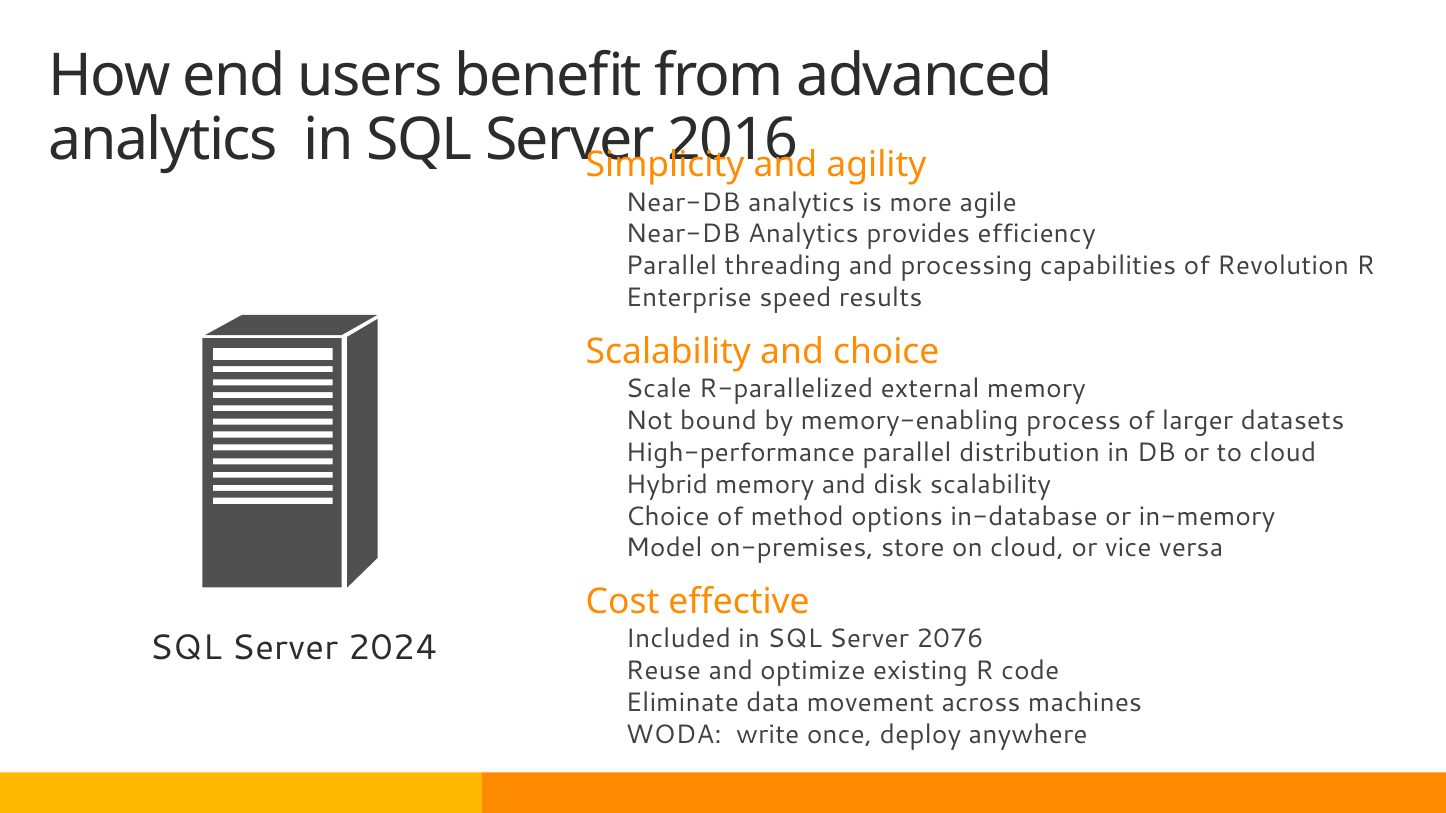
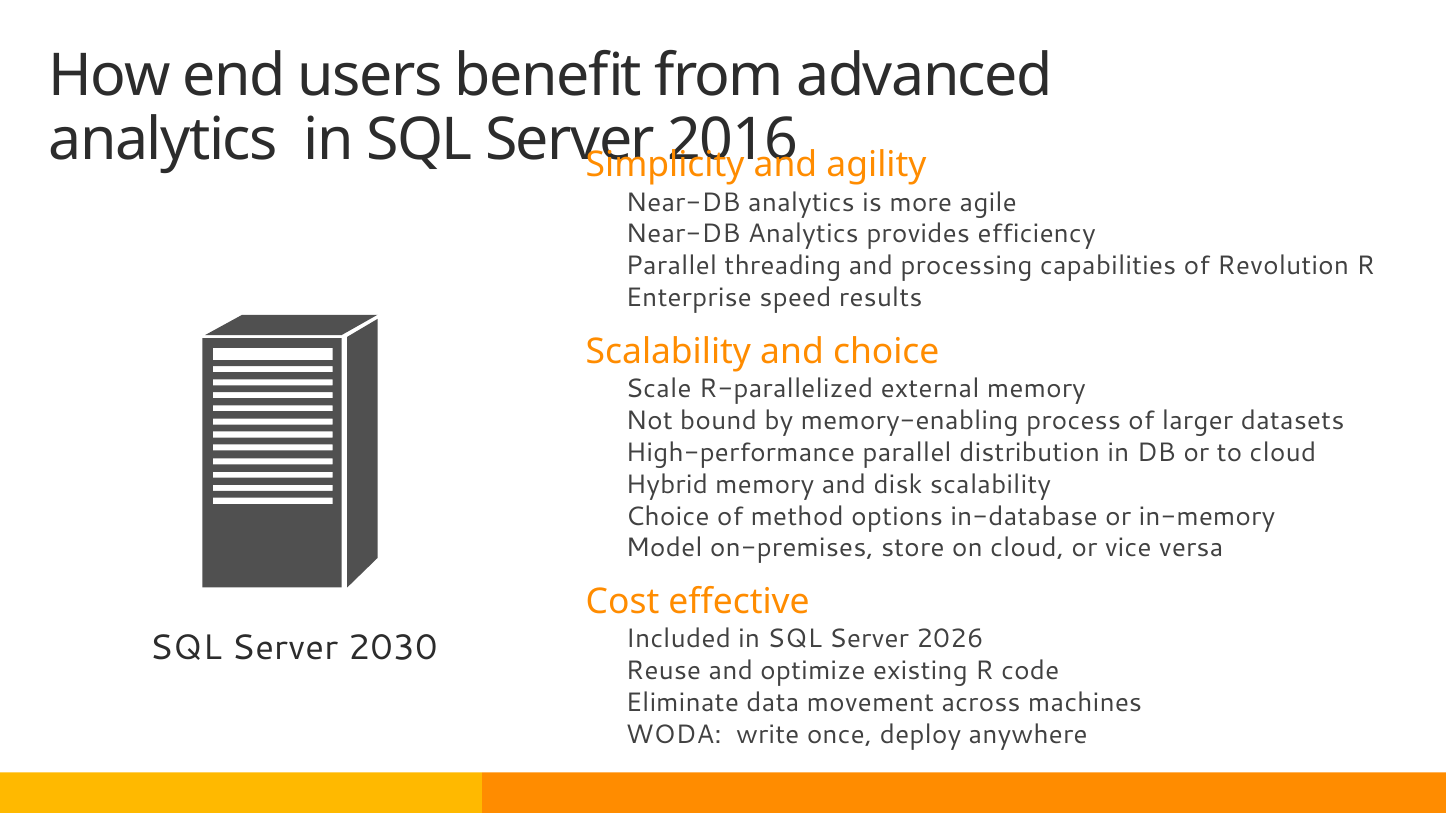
2076: 2076 -> 2026 (950, 639)
2024: 2024 -> 2030 (393, 648)
